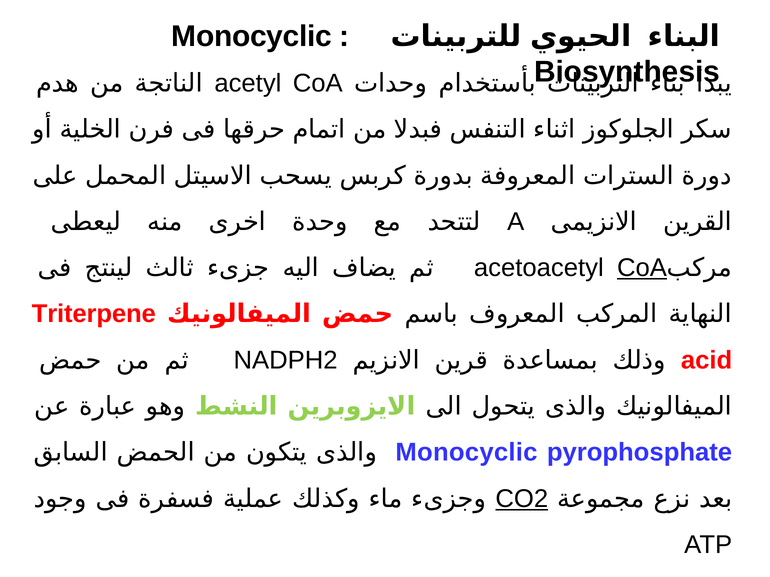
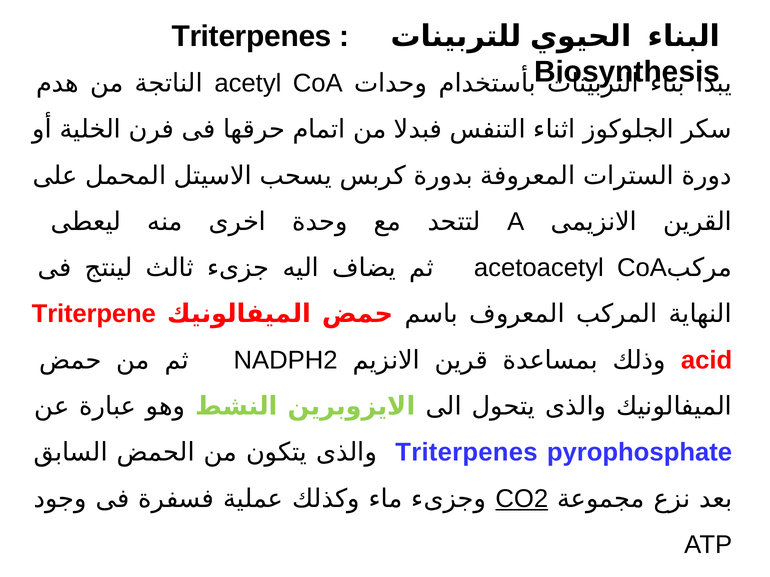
Monocyclic: Monocyclic -> Triterpenes (252, 36)
CoA underline: present -> none (642, 268)
Monocyclic: Monocyclic -> Triterpenes (466, 453)
